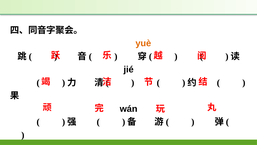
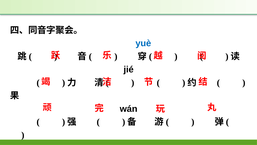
yuè colour: orange -> blue (143, 43)
